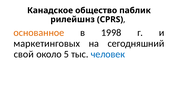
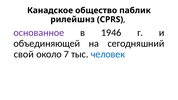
основанное colour: orange -> purple (39, 33)
1998: 1998 -> 1946 (111, 33)
маркетинговых: маркетинговых -> объединяющей (47, 43)
5: 5 -> 7 (66, 54)
